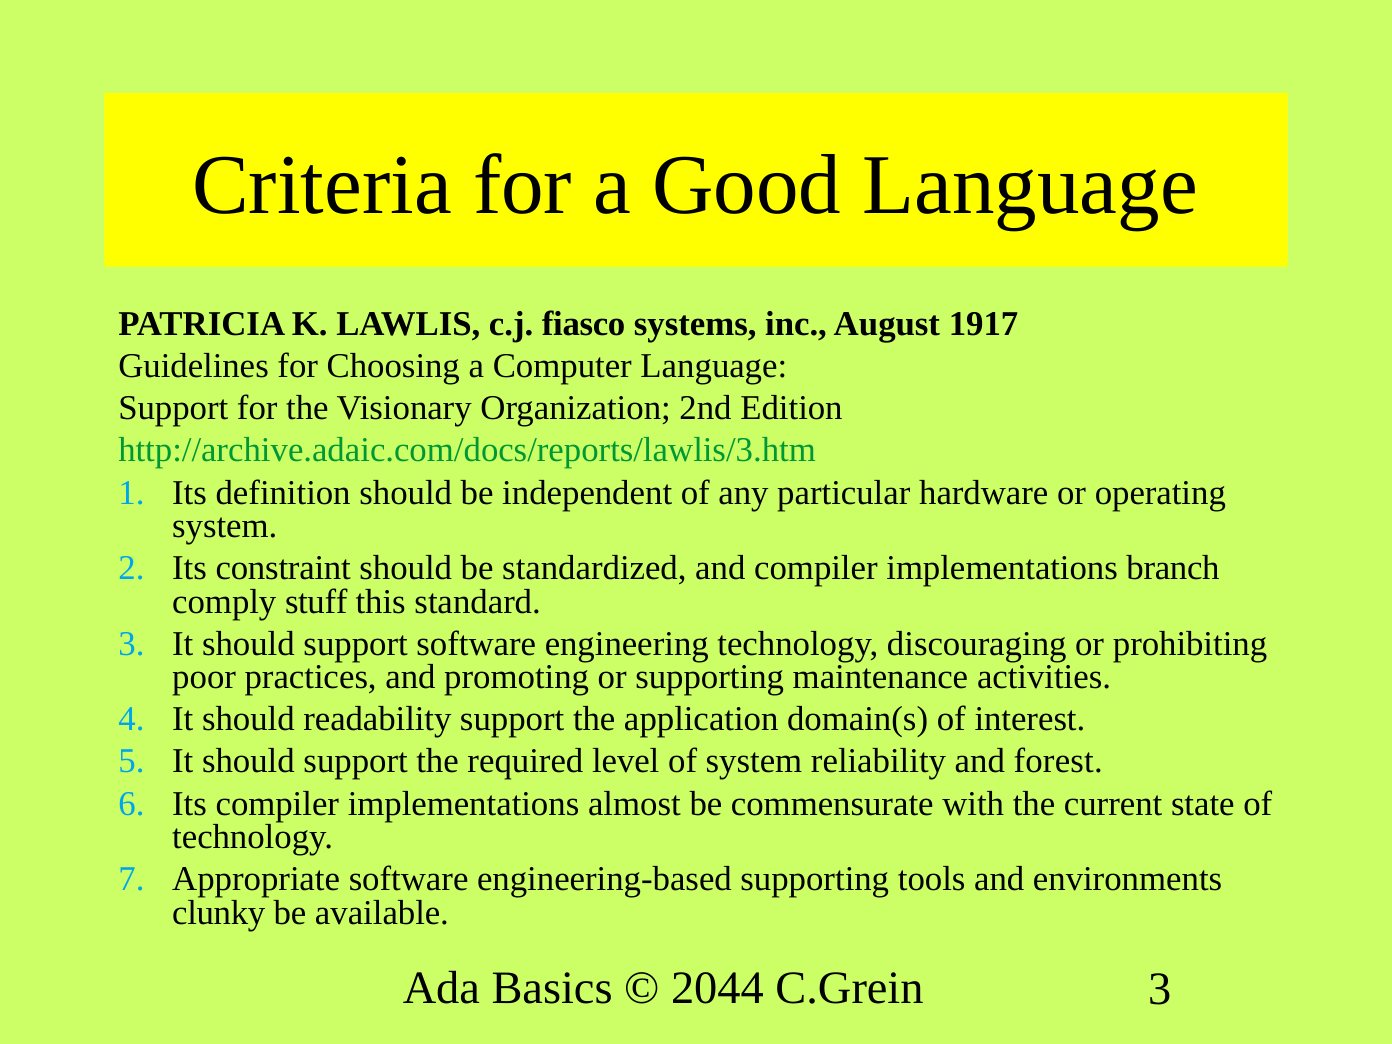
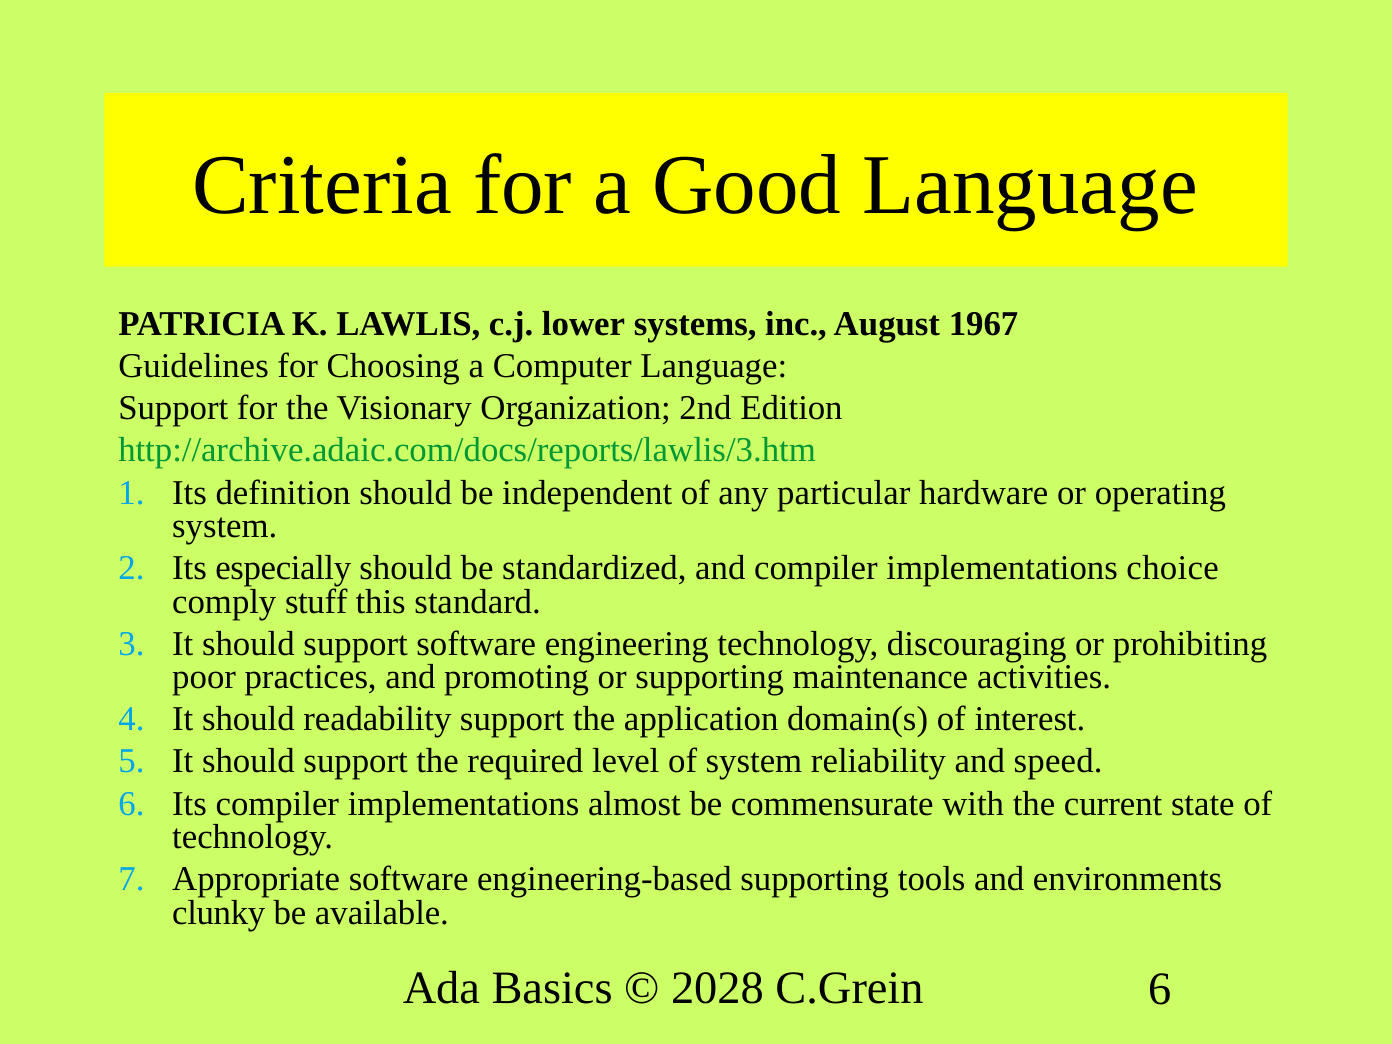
fiasco: fiasco -> lower (583, 324)
1917: 1917 -> 1967 (984, 324)
constraint: constraint -> especially (283, 568)
branch: branch -> choice (1173, 568)
forest: forest -> speed (1058, 761)
2044: 2044 -> 2028 (717, 988)
C.Grein 3: 3 -> 6 (1160, 989)
